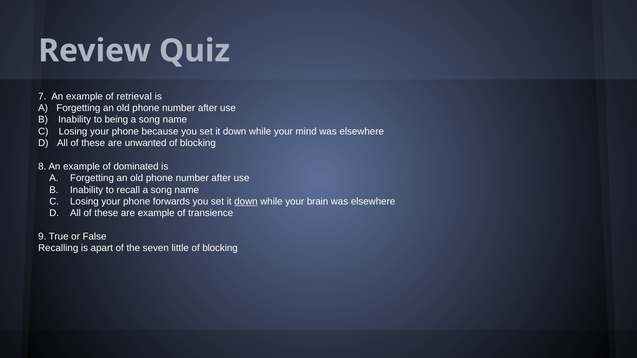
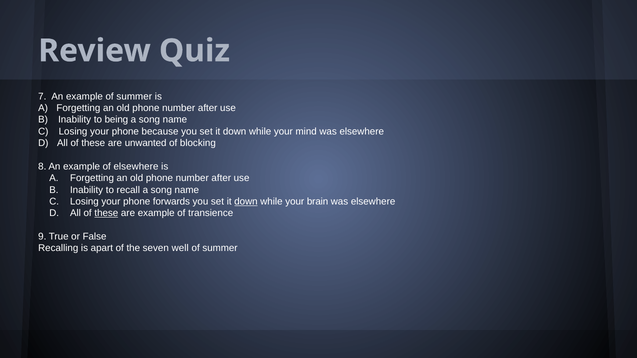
example of retrieval: retrieval -> summer (134, 97)
of dominated: dominated -> elsewhere (136, 167)
these underline: none -> present (106, 213)
little: little -> well (180, 248)
blocking: blocking -> summer (220, 248)
